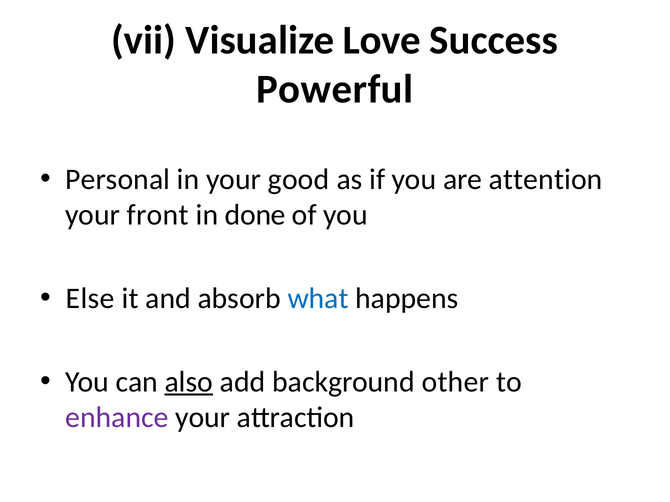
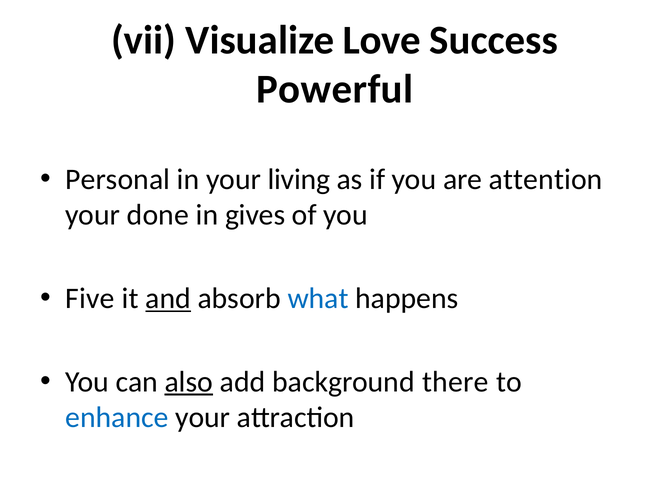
good: good -> living (299, 180)
front: front -> done (158, 215)
done: done -> gives (255, 215)
Else: Else -> Five (90, 299)
and underline: none -> present (168, 299)
other: other -> there (455, 382)
enhance colour: purple -> blue (117, 418)
